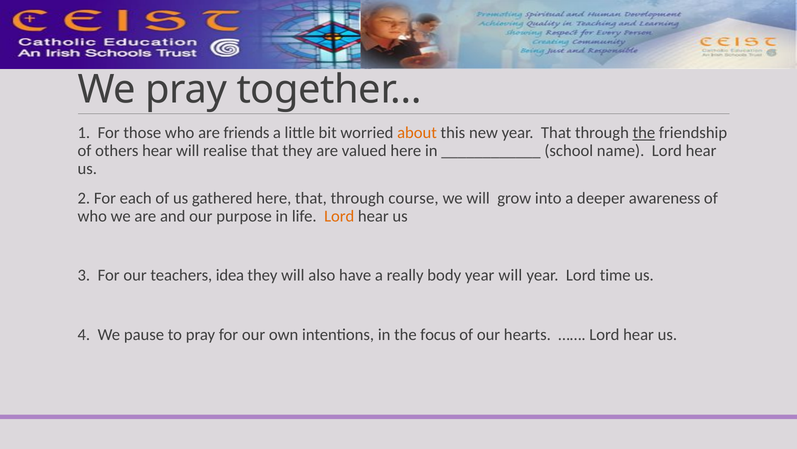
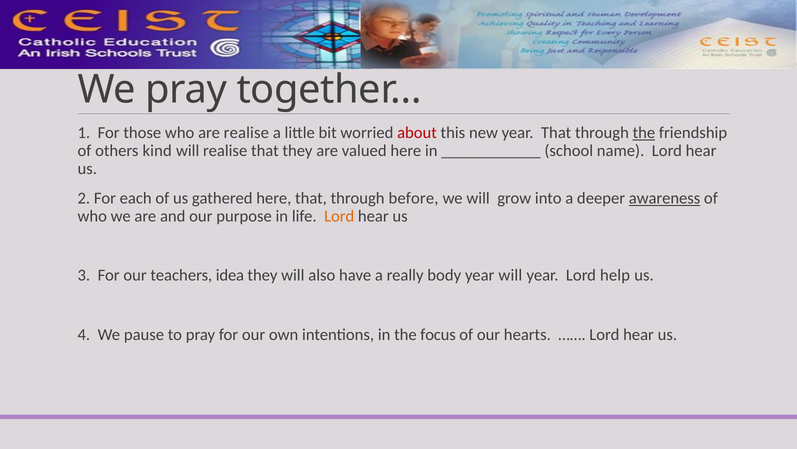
are friends: friends -> realise (246, 133)
about colour: orange -> red (417, 133)
others hear: hear -> kind (157, 150)
course: course -> before (414, 198)
awareness underline: none -> present (665, 198)
time: time -> help (615, 275)
